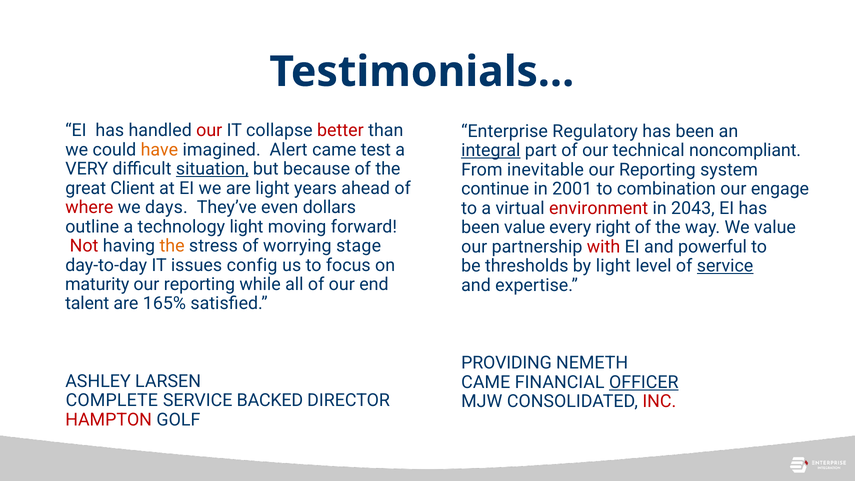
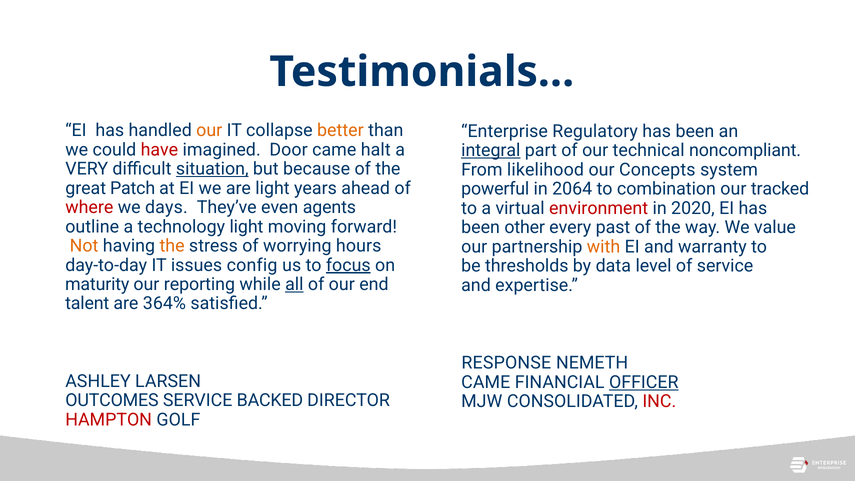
our colour: red -> orange (209, 130)
better colour: red -> orange (340, 130)
have colour: orange -> red (159, 150)
Alert: Alert -> Door (289, 150)
test: test -> halt (376, 150)
inevitable: inevitable -> likelihood (545, 170)
Reporting: Reporting -> Concepts (657, 170)
Client: Client -> Patch (133, 188)
continue: continue -> powerful (495, 189)
2001: 2001 -> 2064 (572, 189)
engage: engage -> tracked (780, 189)
dollars: dollars -> agents (329, 207)
2043: 2043 -> 2020 (693, 208)
been value: value -> other (525, 227)
right: right -> past (613, 227)
Not colour: red -> orange (84, 246)
stage: stage -> hours (359, 246)
with colour: red -> orange (604, 247)
powerful: powerful -> warranty (712, 247)
focus underline: none -> present (348, 265)
by light: light -> data (613, 266)
service underline: present -> none (725, 266)
all underline: none -> present (294, 284)
165%: 165% -> 364% (164, 304)
PROVIDING: PROVIDING -> RESPONSE (506, 363)
COMPLETE: COMPLETE -> OUTCOMES (112, 400)
